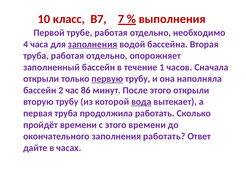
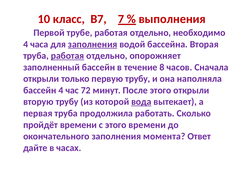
работая underline: none -> present (68, 56)
1: 1 -> 8 (162, 67)
первую underline: present -> none (107, 79)
бассейн 2: 2 -> 4 (61, 90)
86: 86 -> 72 (86, 90)
заполнения работать: работать -> момента (164, 136)
